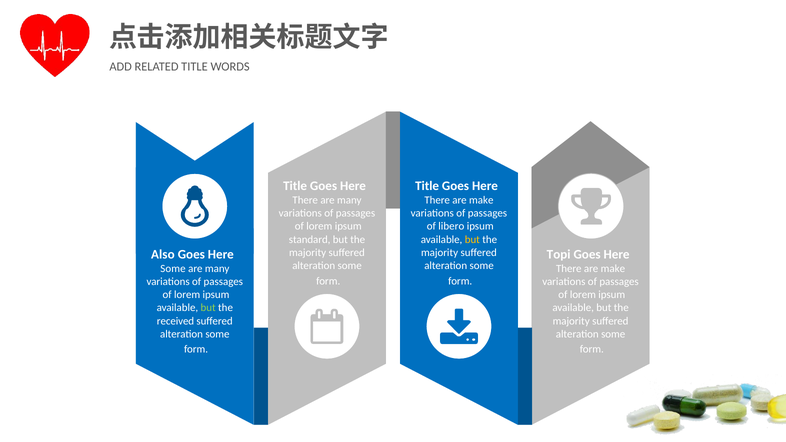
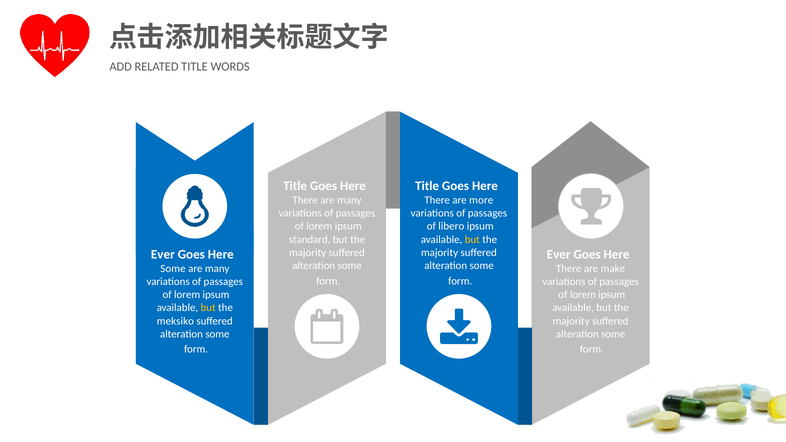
make: make -> more (481, 200)
Also: Also -> Ever (163, 255)
Topi: Topi -> Ever (559, 255)
but colour: light green -> yellow (208, 308)
received: received -> meksiko (175, 321)
